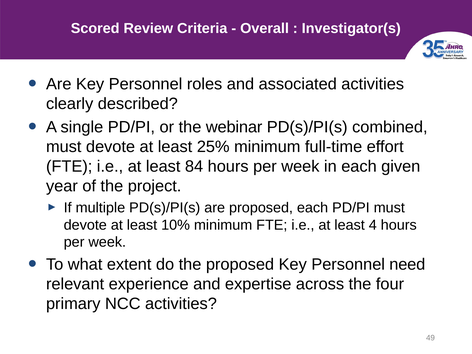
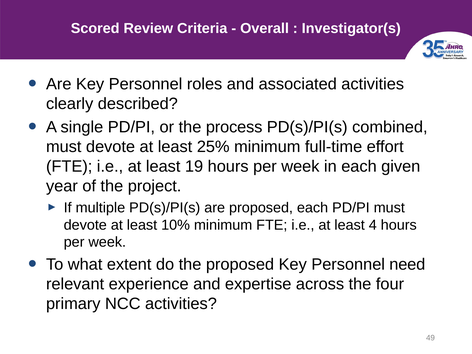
webinar: webinar -> process (234, 127)
84: 84 -> 19 (194, 166)
